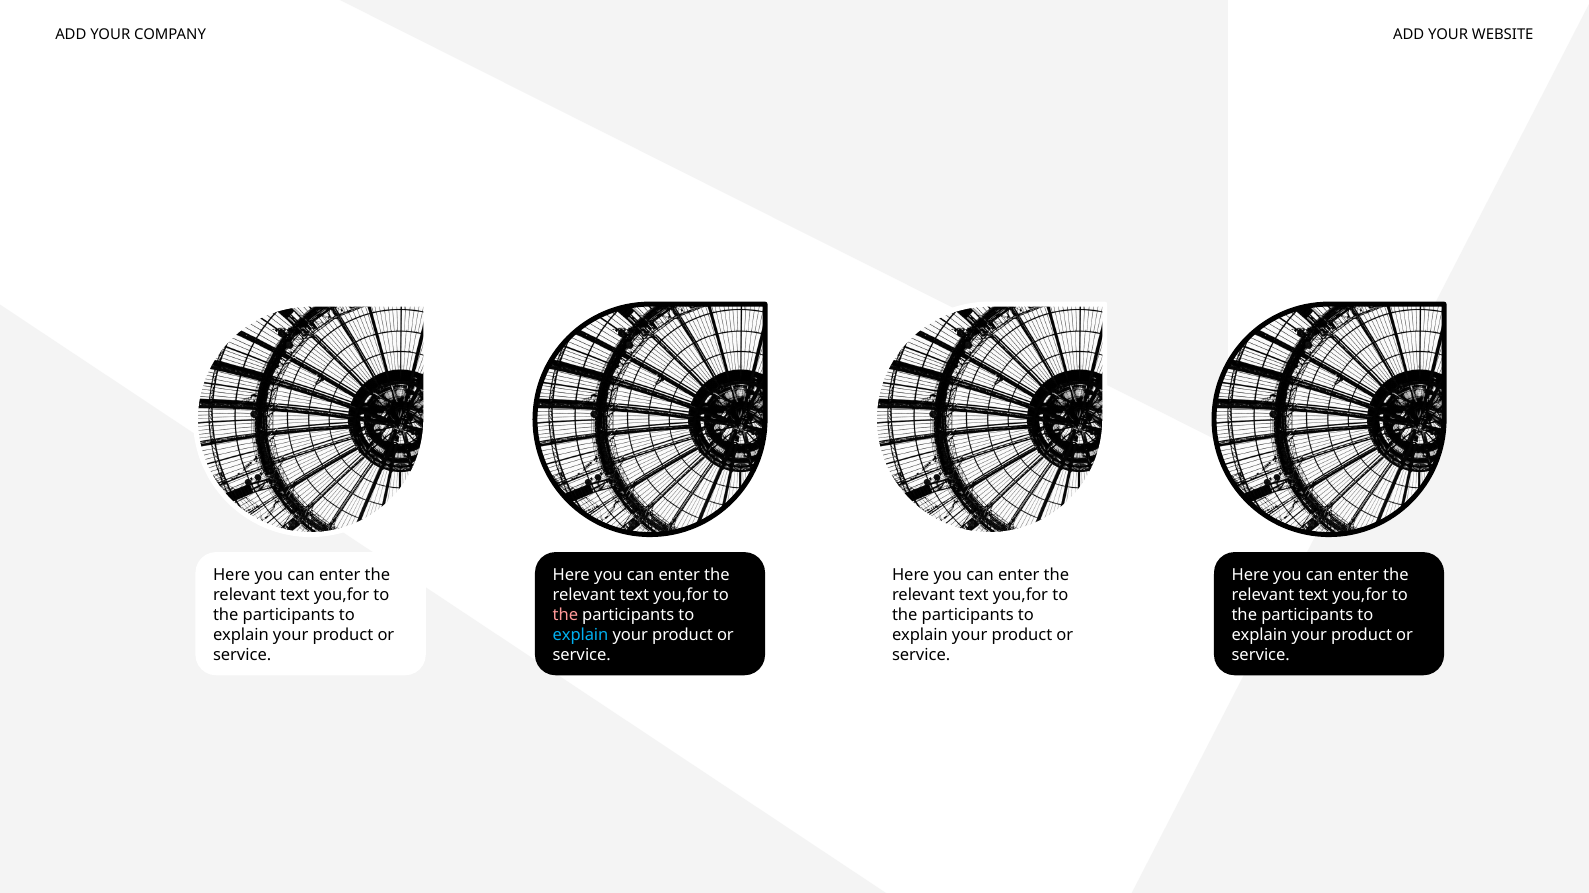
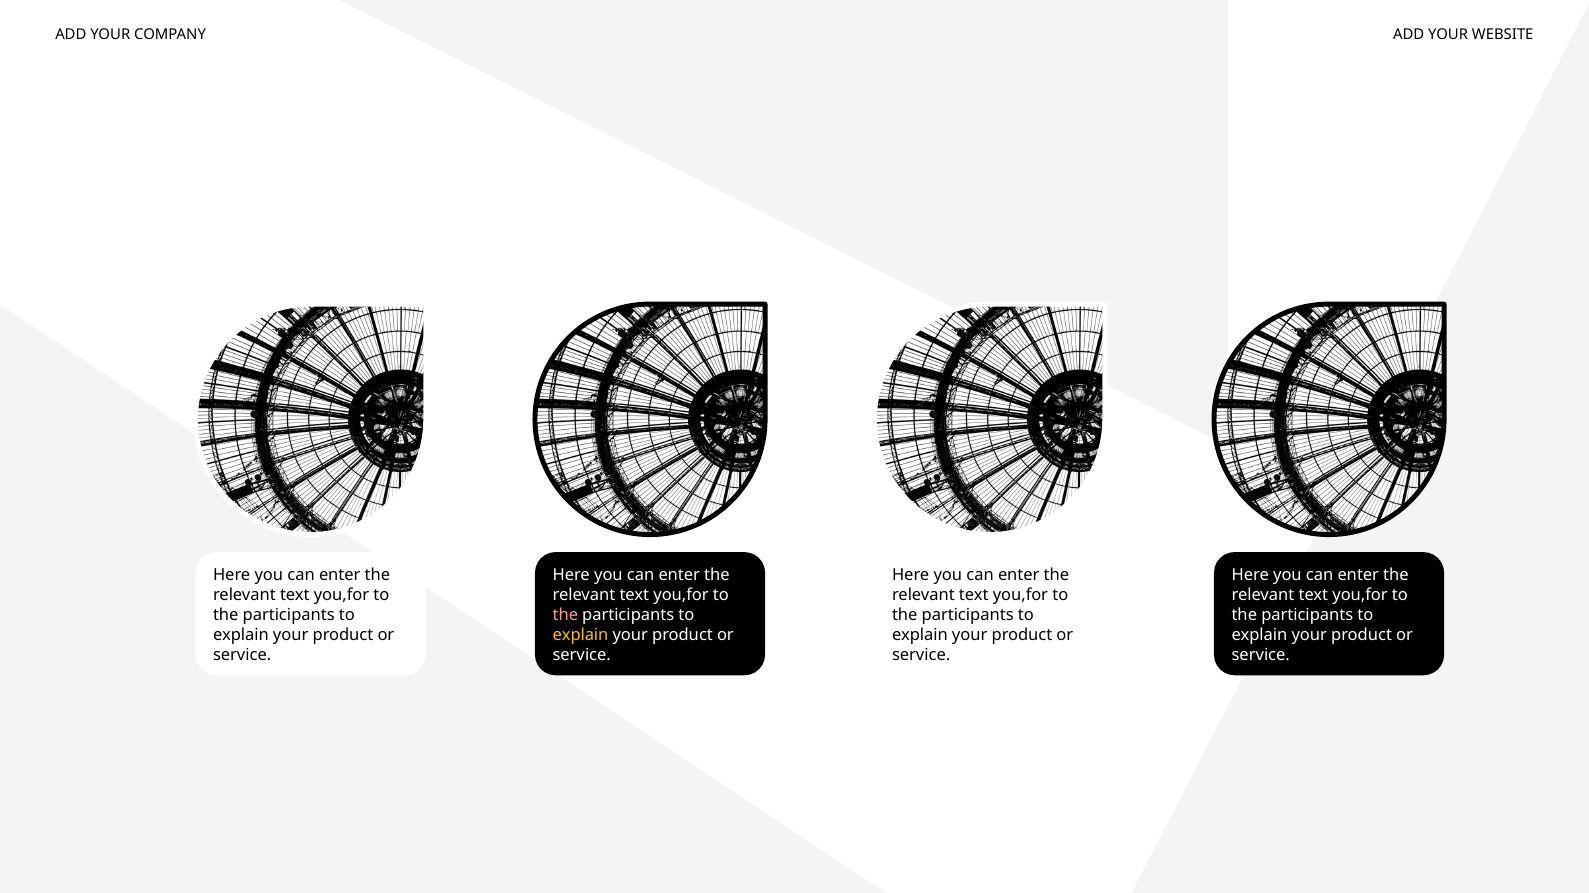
explain colour: light blue -> yellow (581, 634)
